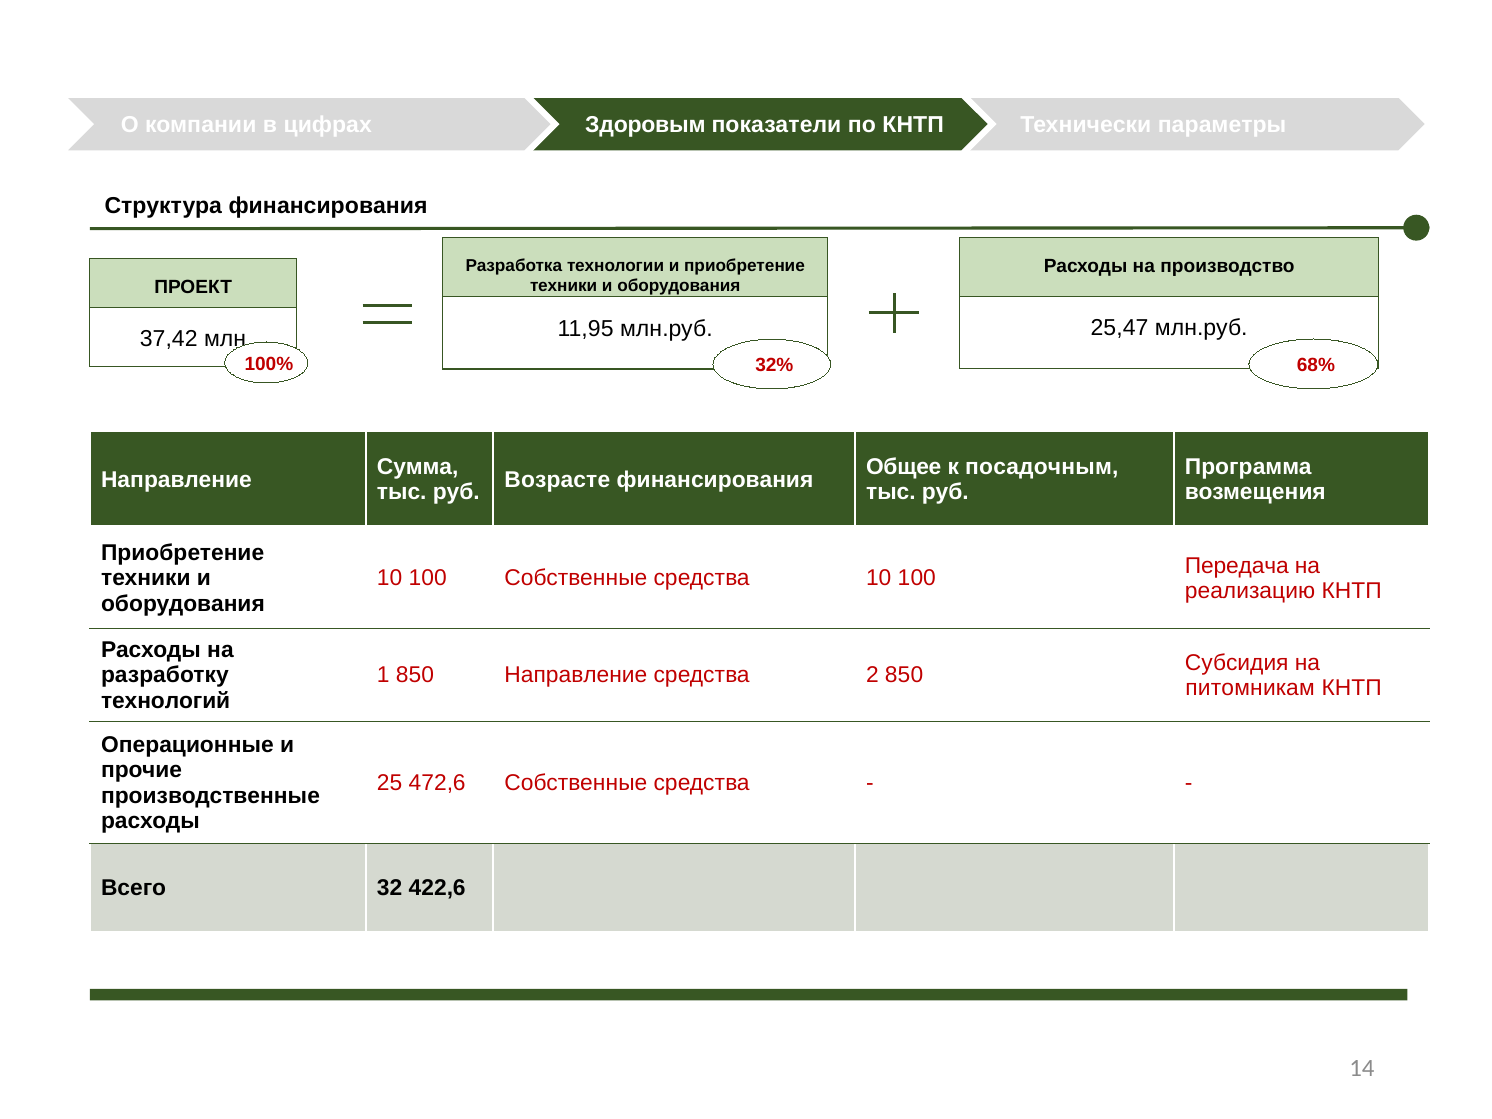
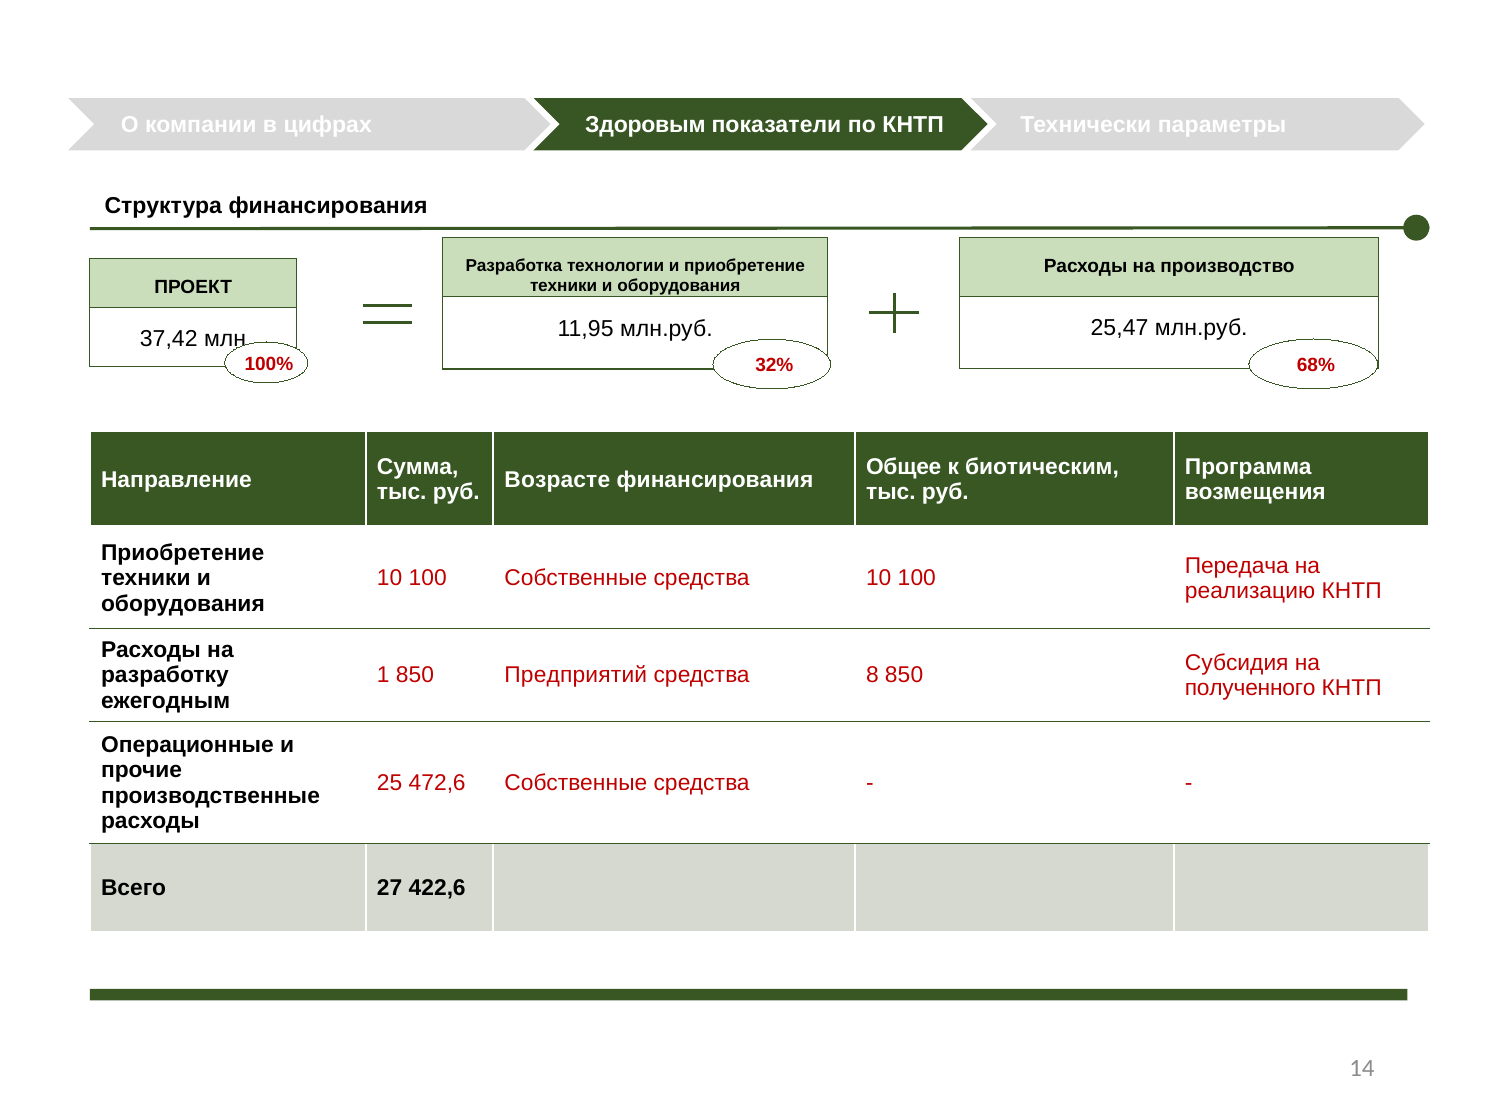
посадочным: посадочным -> биотическим (1042, 467)
850 Направление: Направление -> Предприятий (576, 675)
2: 2 -> 8 (872, 675)
питомникам: питомникам -> полученного (1250, 688)
технологий: технологий -> ежегодным (166, 701)
32: 32 -> 27 (390, 888)
